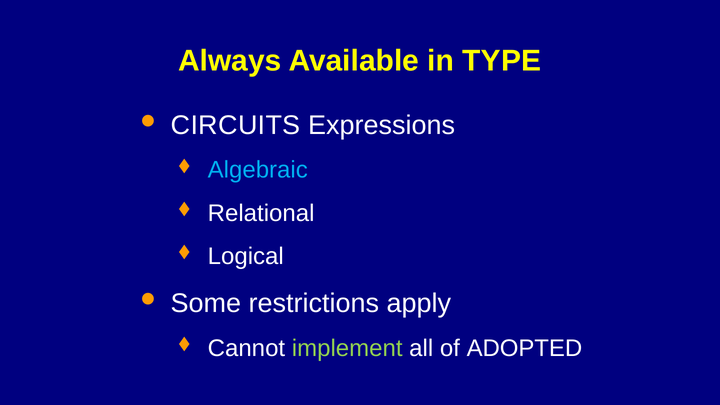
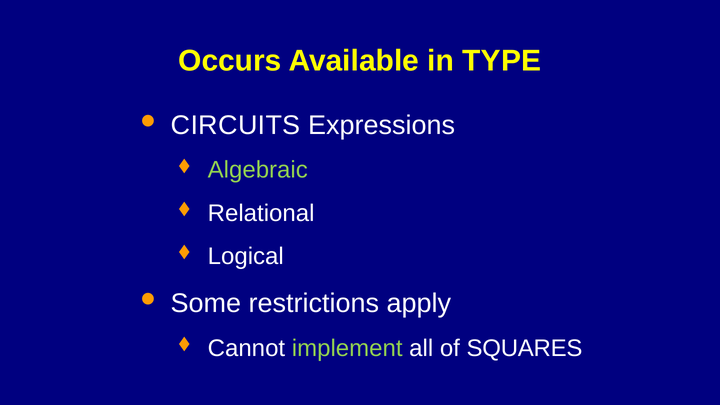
Always: Always -> Occurs (230, 61)
Algebraic colour: light blue -> light green (258, 170)
ADOPTED: ADOPTED -> SQUARES (525, 348)
